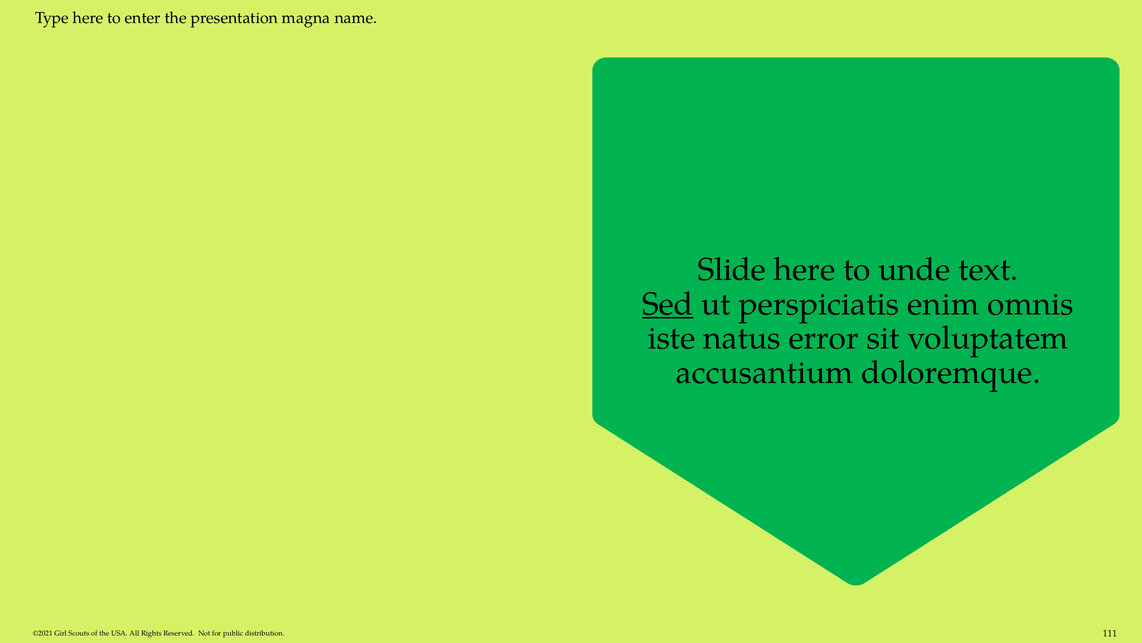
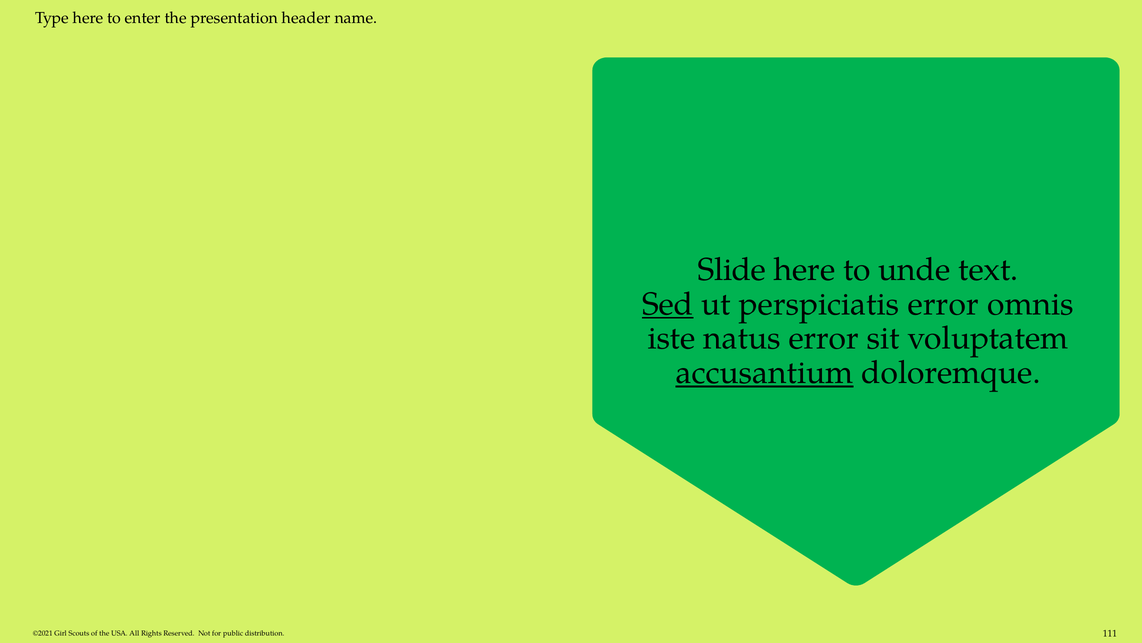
magna: magna -> header (306, 18)
perspiciatis enim: enim -> error (943, 304)
accusantium underline: none -> present (765, 372)
